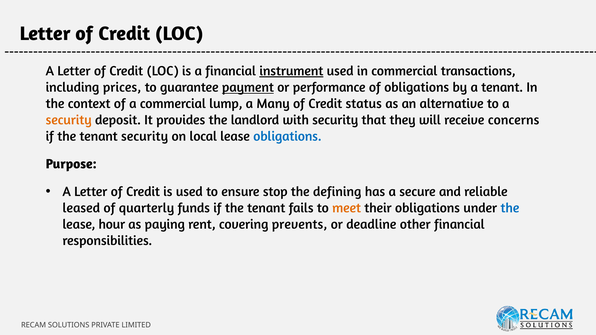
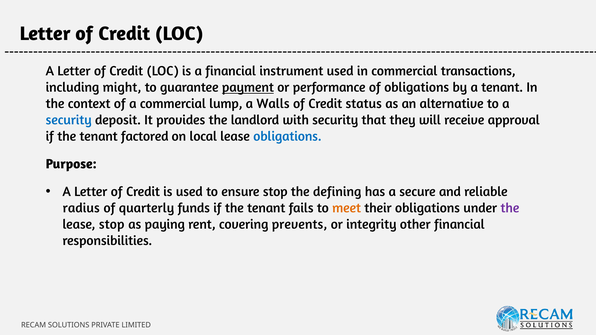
instrument underline: present -> none (291, 71)
prices: prices -> might (122, 87)
Many: Many -> Walls (273, 104)
security colour: orange -> blue (69, 120)
concerns: concerns -> approval (514, 120)
tenant security: security -> factored (145, 137)
leased: leased -> radius (81, 208)
the colour: blue -> purple (510, 208)
lease hour: hour -> stop (112, 224)
deadline: deadline -> integrity (371, 224)
